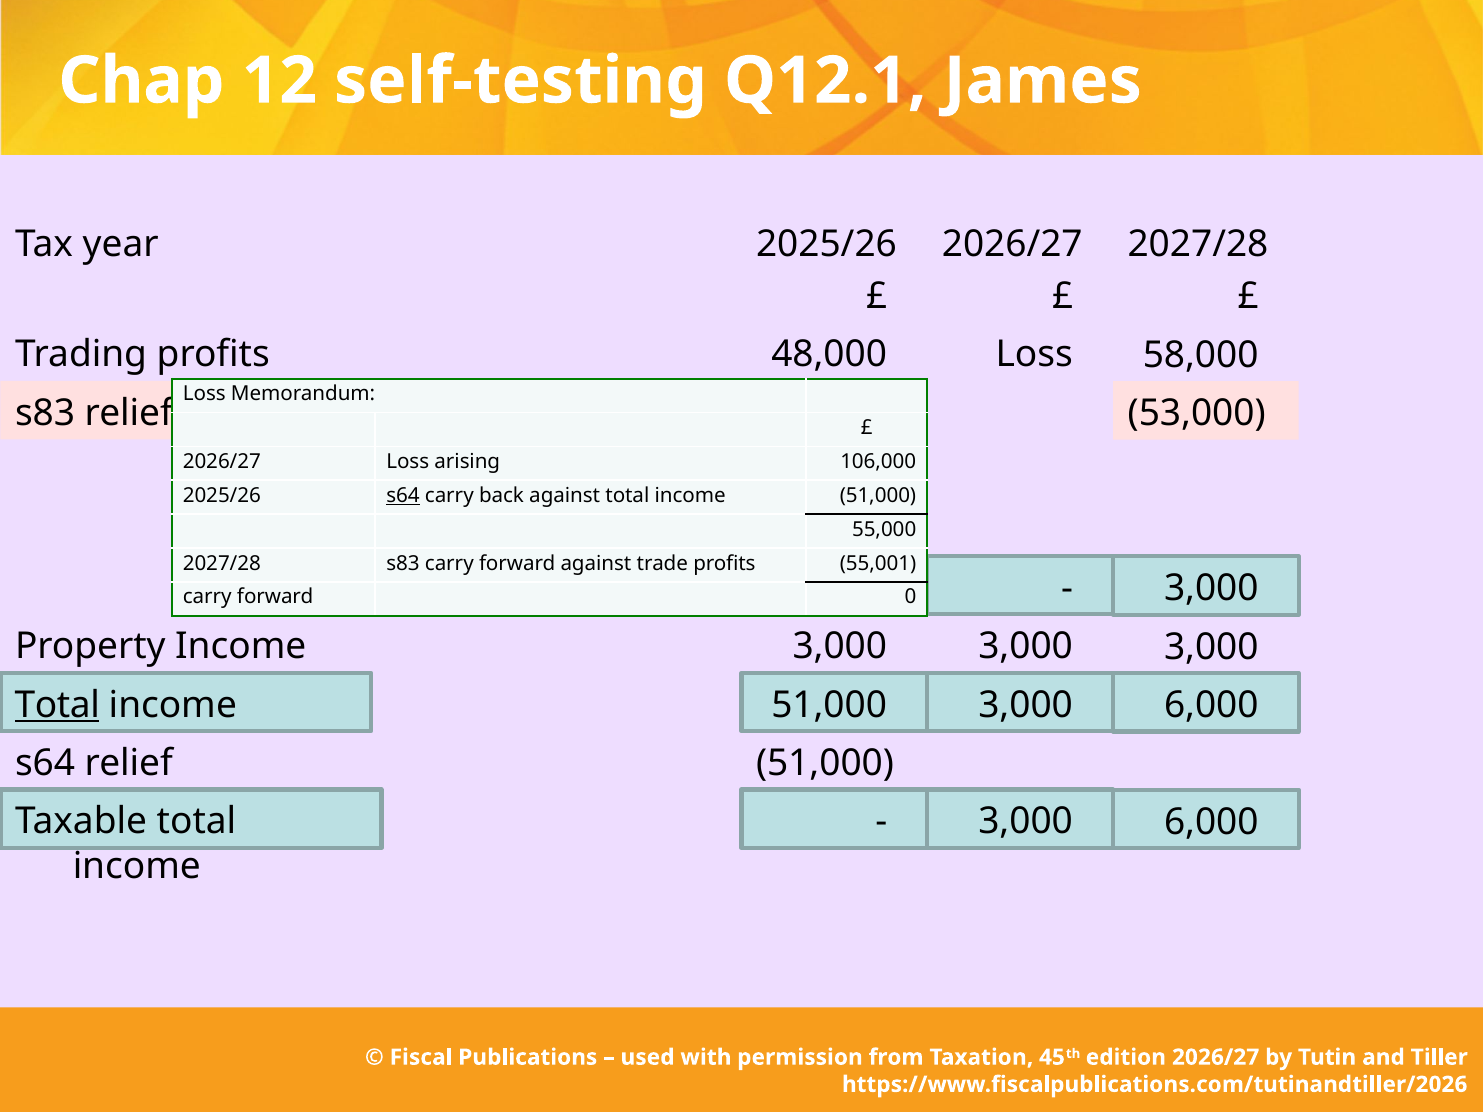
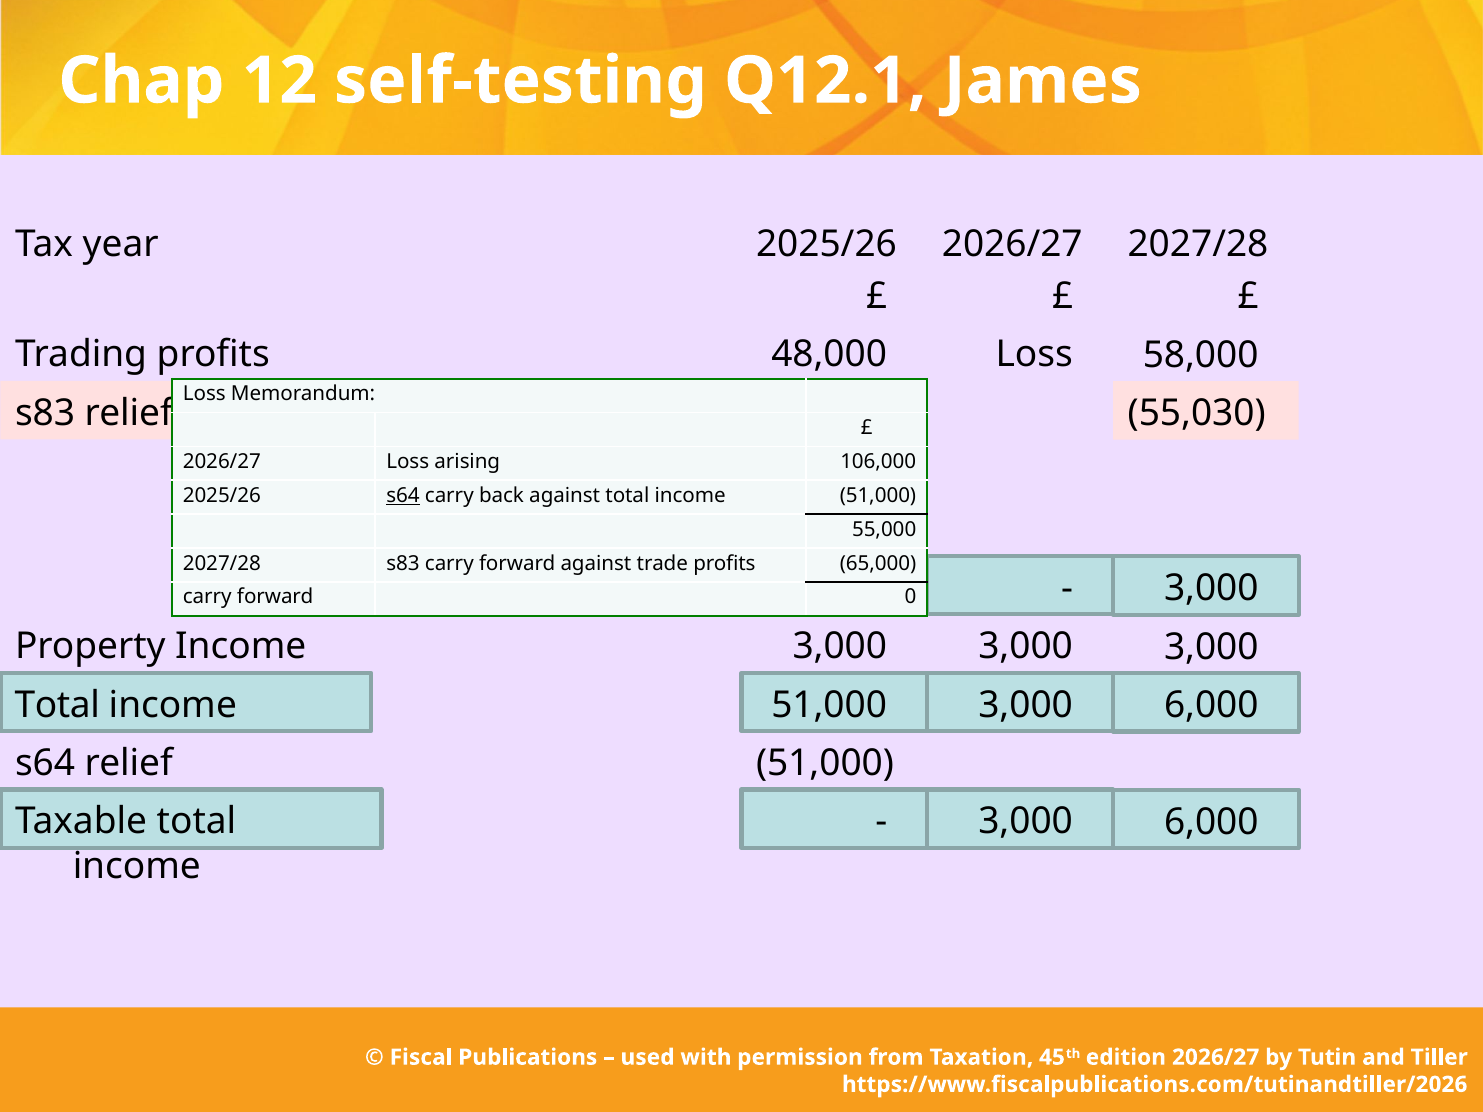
53,000: 53,000 -> 55,030 (1197, 413)
55,001: 55,001 -> 65,000 (878, 563)
Total underline: present -> none (57, 705)
